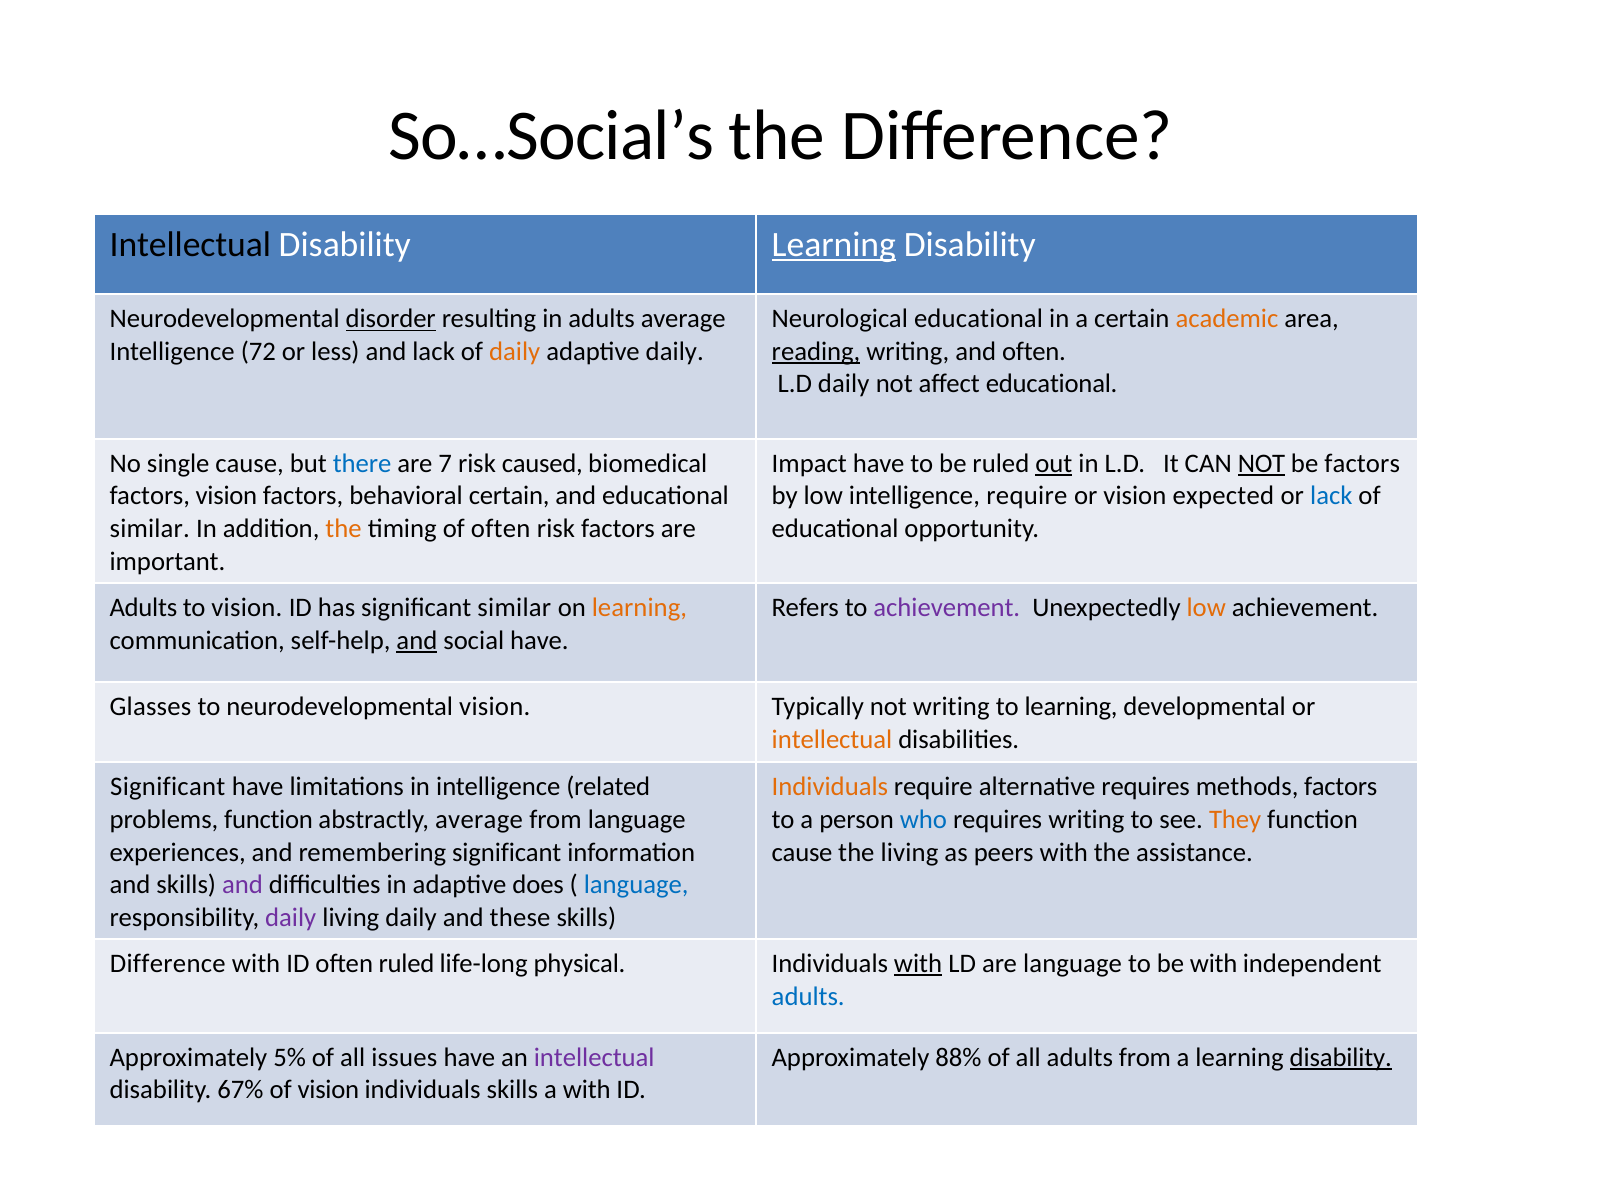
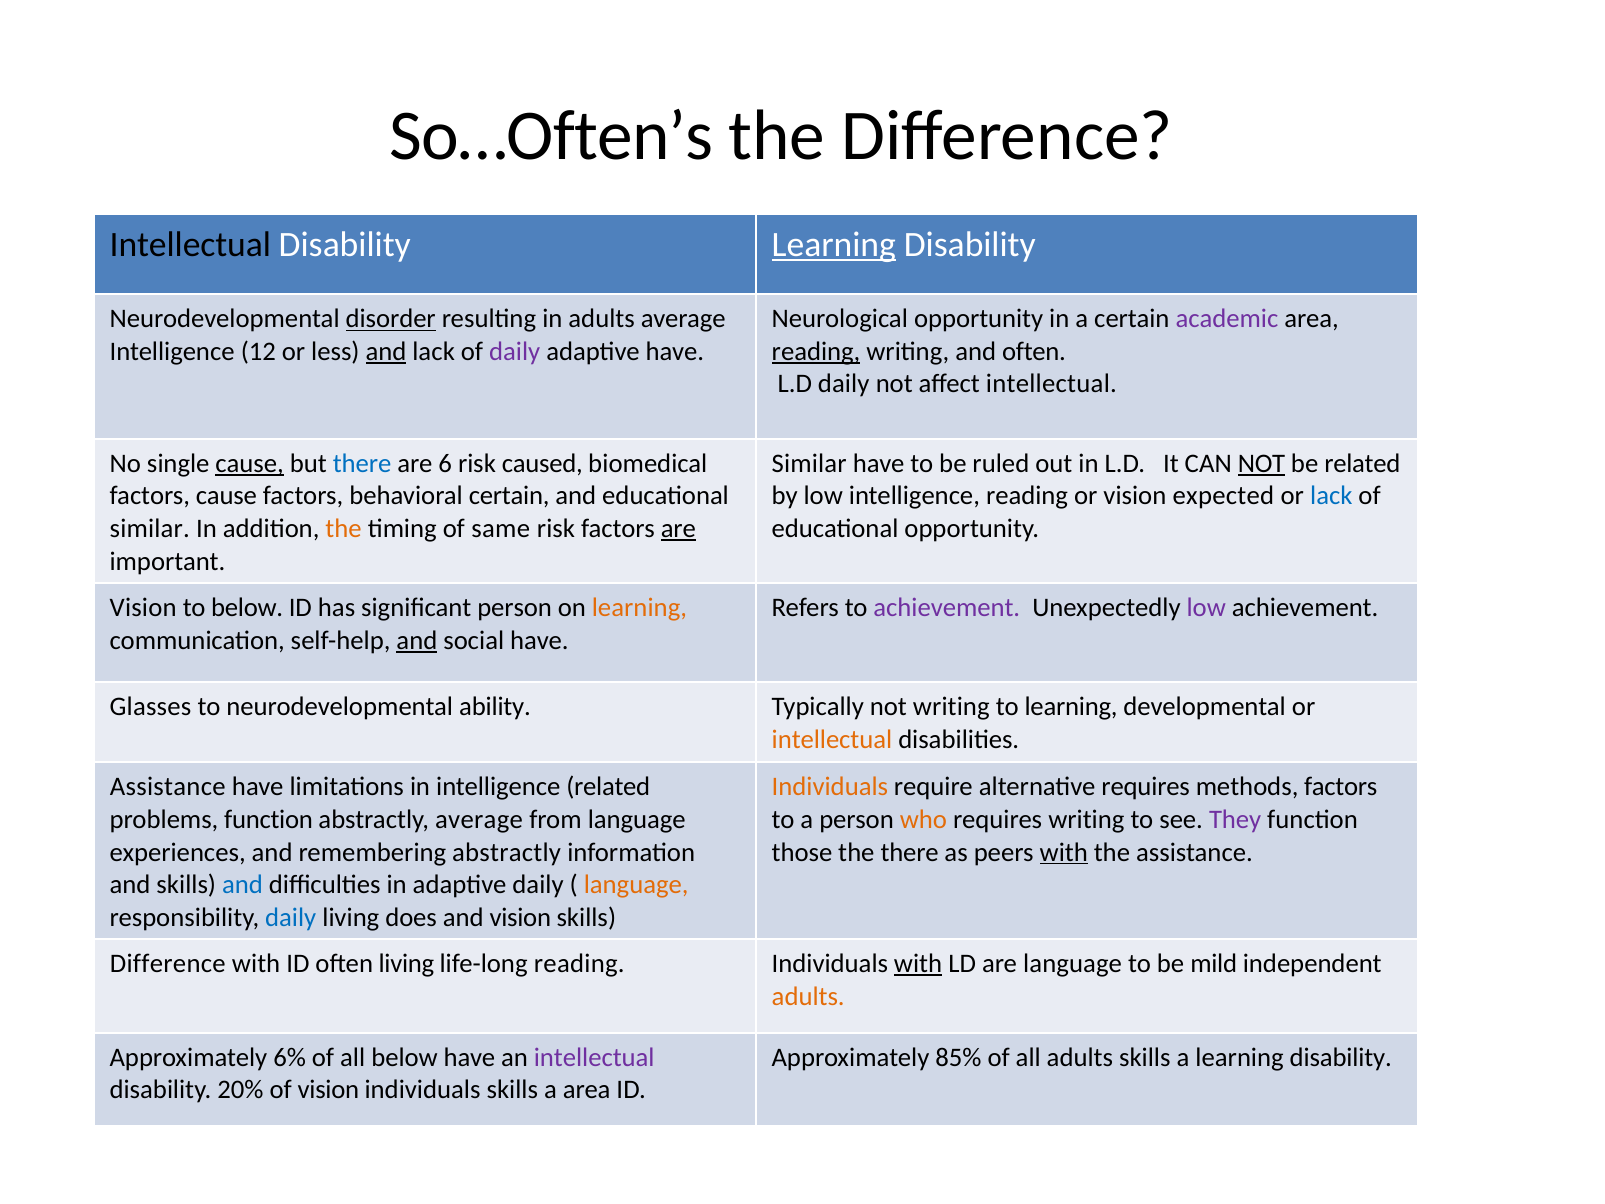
So…Social’s: So…Social’s -> So…Often’s (552, 136)
Neurological educational: educational -> opportunity (979, 319)
academic colour: orange -> purple (1227, 319)
72: 72 -> 12 (258, 351)
and underline: none -> present (386, 351)
daily colour: orange -> purple (515, 351)
adaptive daily: daily -> have (675, 351)
affect educational: educational -> intellectual (1051, 384)
cause underline: none -> present (250, 463)
7: 7 -> 6 (445, 463)
Impact: Impact -> Similar (809, 463)
out underline: present -> none (1054, 463)
be factors: factors -> related (1362, 463)
factors vision: vision -> cause (226, 496)
intelligence require: require -> reading (1027, 496)
of often: often -> same (501, 529)
are underline: none -> present (678, 529)
Adults: Adults -> Vision (143, 608)
to vision: vision -> below (247, 608)
significant similar: similar -> person (515, 608)
low colour: orange -> purple (1206, 608)
neurodevelopmental vision: vision -> ability (495, 706)
Significant: Significant -> Assistance (168, 787)
who colour: blue -> orange (923, 819)
They colour: orange -> purple (1235, 819)
remembering significant: significant -> abstractly (507, 852)
cause: cause -> those (802, 852)
the living: living -> there (910, 852)
with underline: none -> present (1064, 852)
and colour: purple -> blue (242, 885)
adaptive does: does -> daily (538, 885)
language colour: blue -> orange (636, 885)
daily colour: purple -> blue (291, 917)
living daily: daily -> does (411, 917)
and these: these -> vision (520, 917)
often ruled: ruled -> living (406, 963)
life-long physical: physical -> reading (579, 963)
be with: with -> mild (1214, 963)
adults colour: blue -> orange (808, 996)
5%: 5% -> 6% (290, 1057)
all issues: issues -> below (404, 1057)
88%: 88% -> 85% (958, 1057)
adults from: from -> skills (1145, 1057)
disability underline: present -> none (1341, 1057)
67%: 67% -> 20% (240, 1090)
a with: with -> area (587, 1090)
